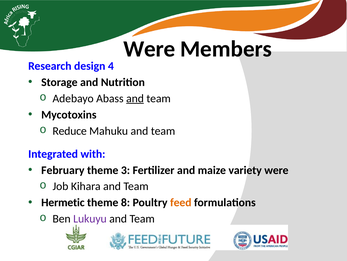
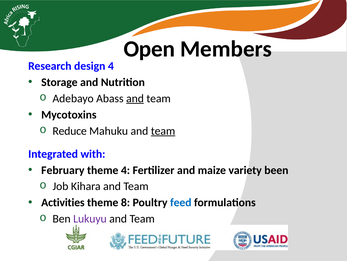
Were: Were -> Open (149, 49)
team underline: none -> present (163, 131)
theme 3: 3 -> 4 (125, 170)
variety were: were -> been (276, 170)
Hermetic: Hermetic -> Activities (63, 202)
feed colour: orange -> blue (181, 202)
